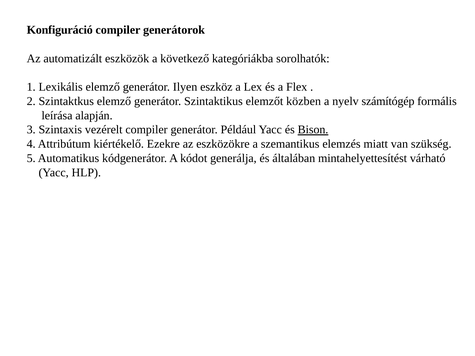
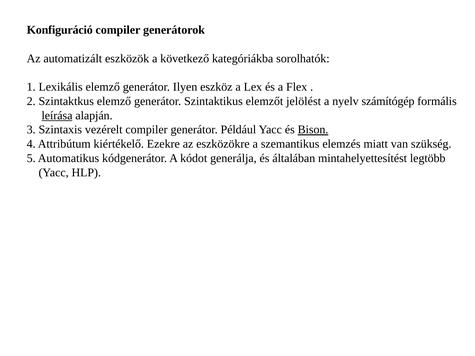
közben: közben -> jelölést (304, 101)
leírása underline: none -> present (57, 116)
várható: várható -> legtöbb (428, 158)
